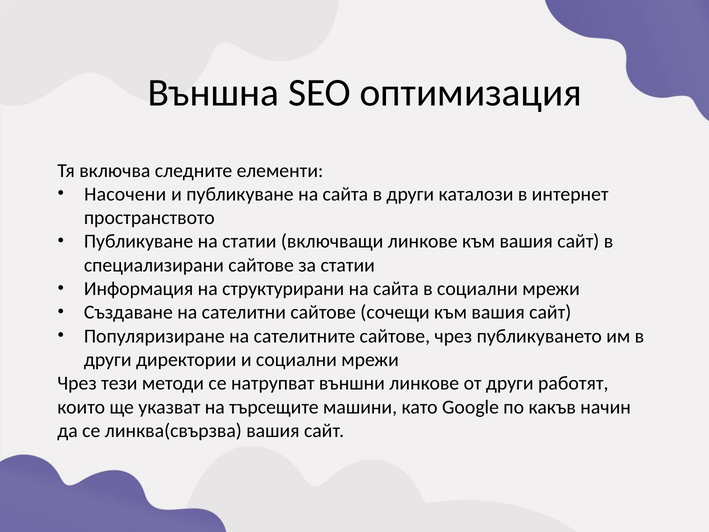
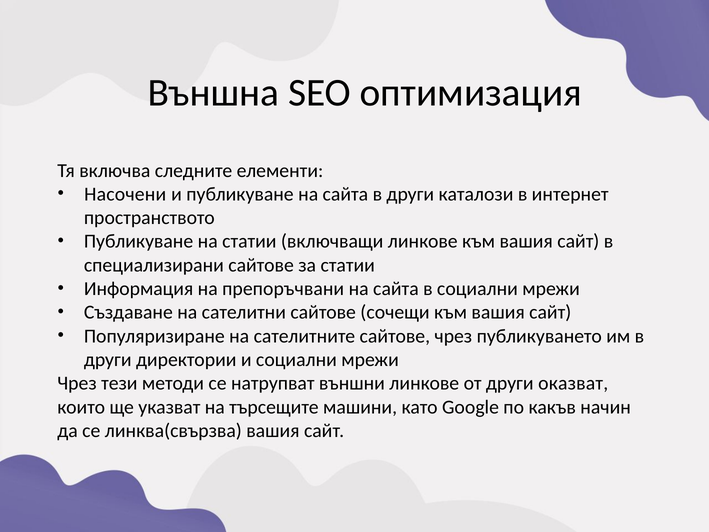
структурирани: структурирани -> препоръчвани (283, 289)
работят: работят -> оказват (573, 383)
